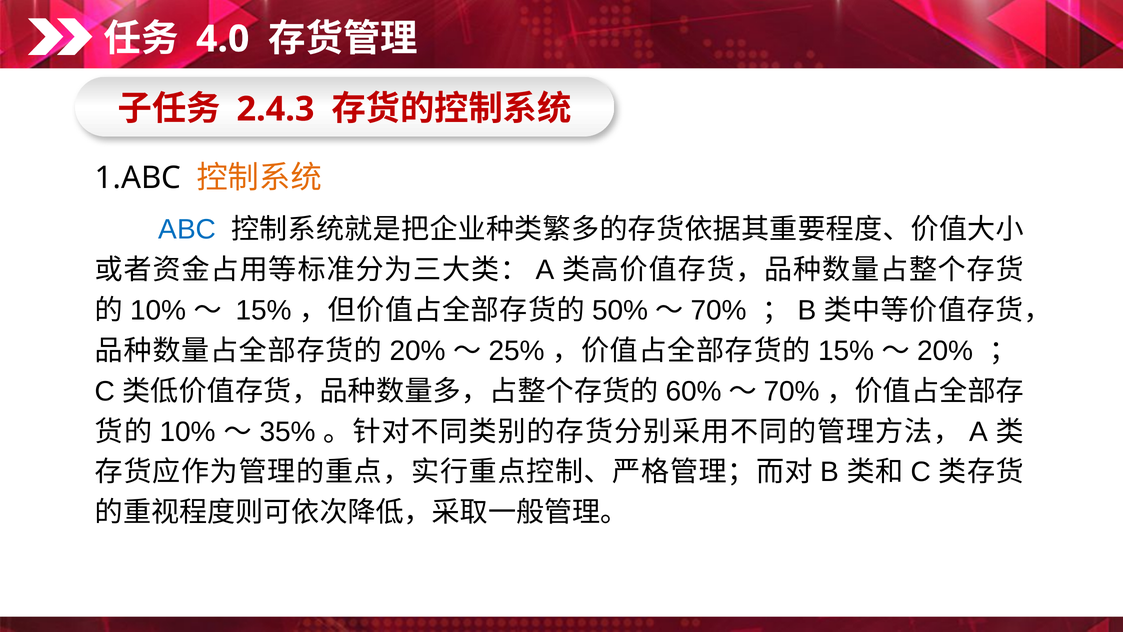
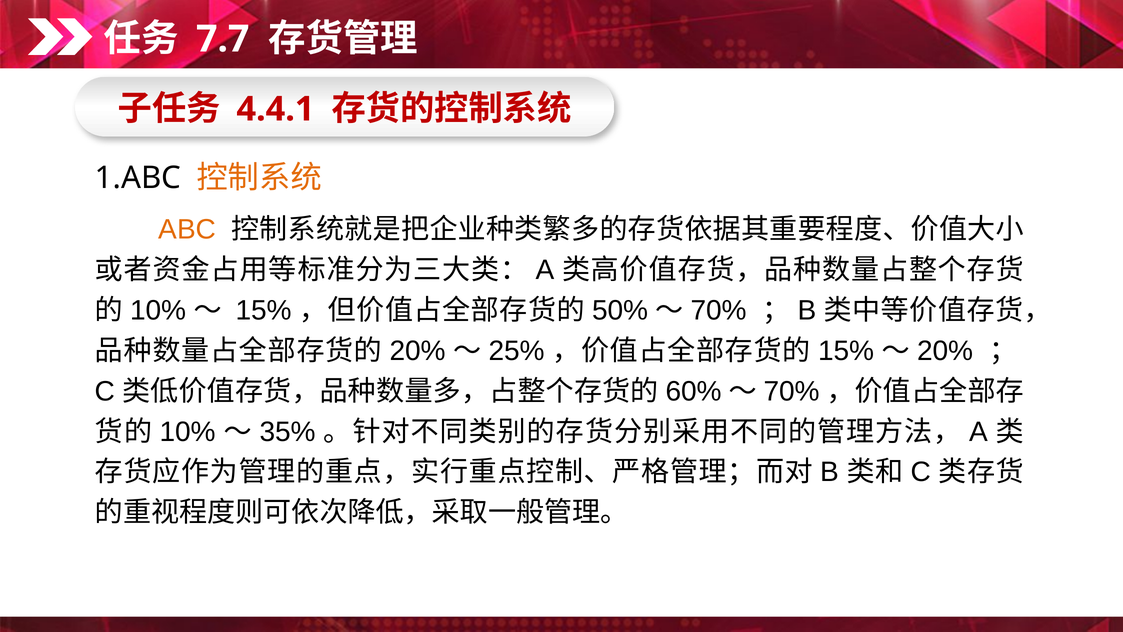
4.0: 4.0 -> 7.7 (223, 39)
2.4.3: 2.4.3 -> 4.4.1 (275, 109)
ABC colour: blue -> orange (187, 229)
